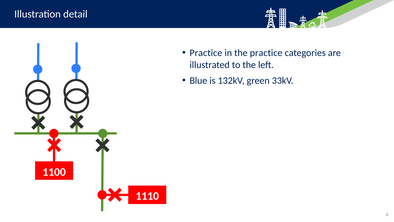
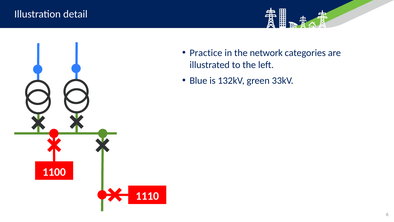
the practice: practice -> network (266, 53)
